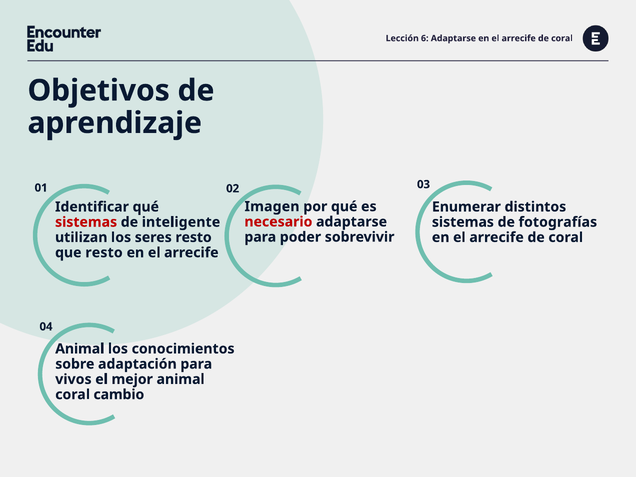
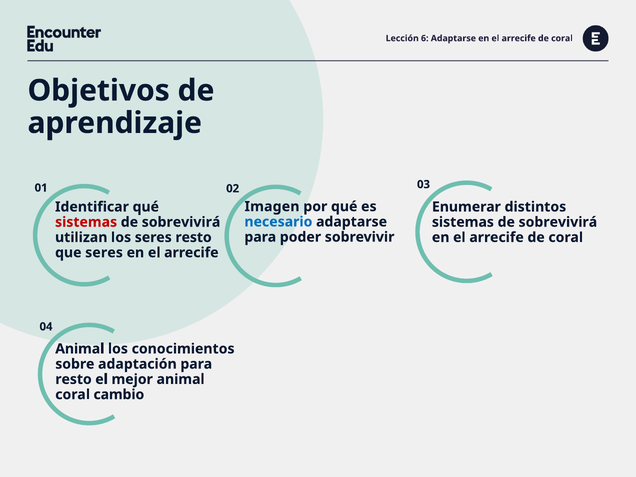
necesario colour: red -> blue (278, 222)
inteligente: inteligente -> sobrevivirá (181, 222)
fotografías: fotografías -> sobrevivirá (558, 222)
que resto: resto -> seres (104, 253)
vivos: vivos -> resto (73, 379)
